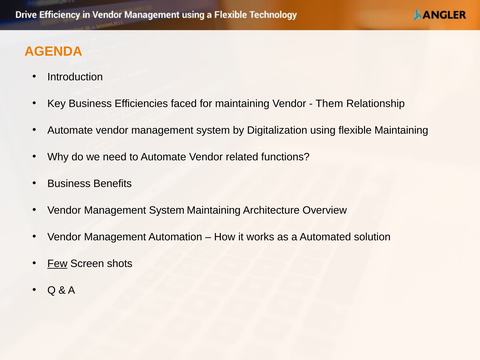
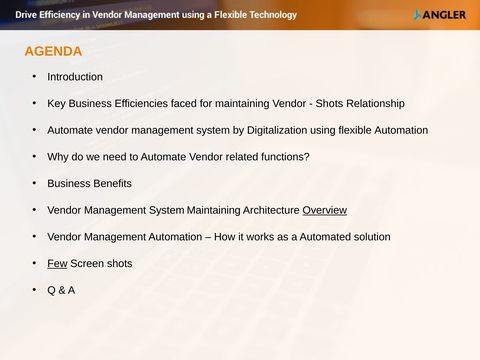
Them: Them -> Shots (329, 104)
flexible Maintaining: Maintaining -> Automation (401, 130)
Overview underline: none -> present (325, 210)
